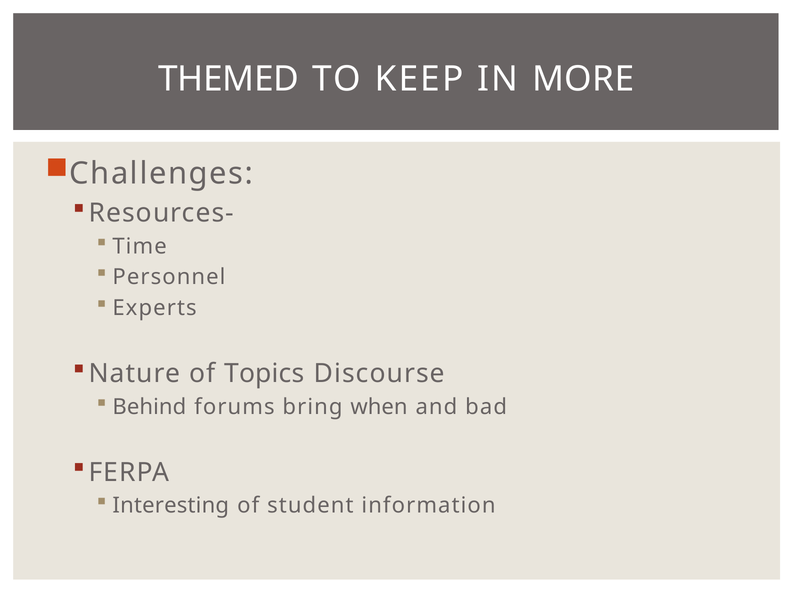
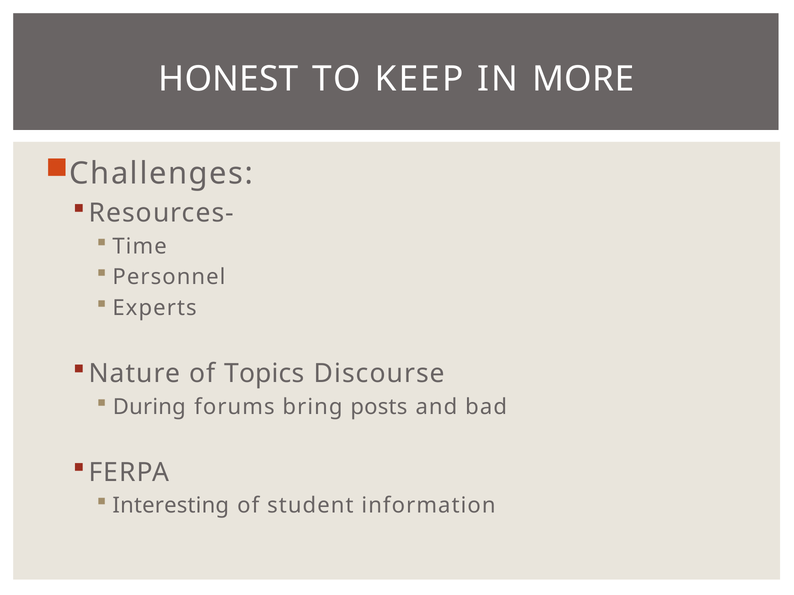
THEMED: THEMED -> HONEST (228, 79)
Behind: Behind -> During (149, 407)
when: when -> posts (379, 407)
